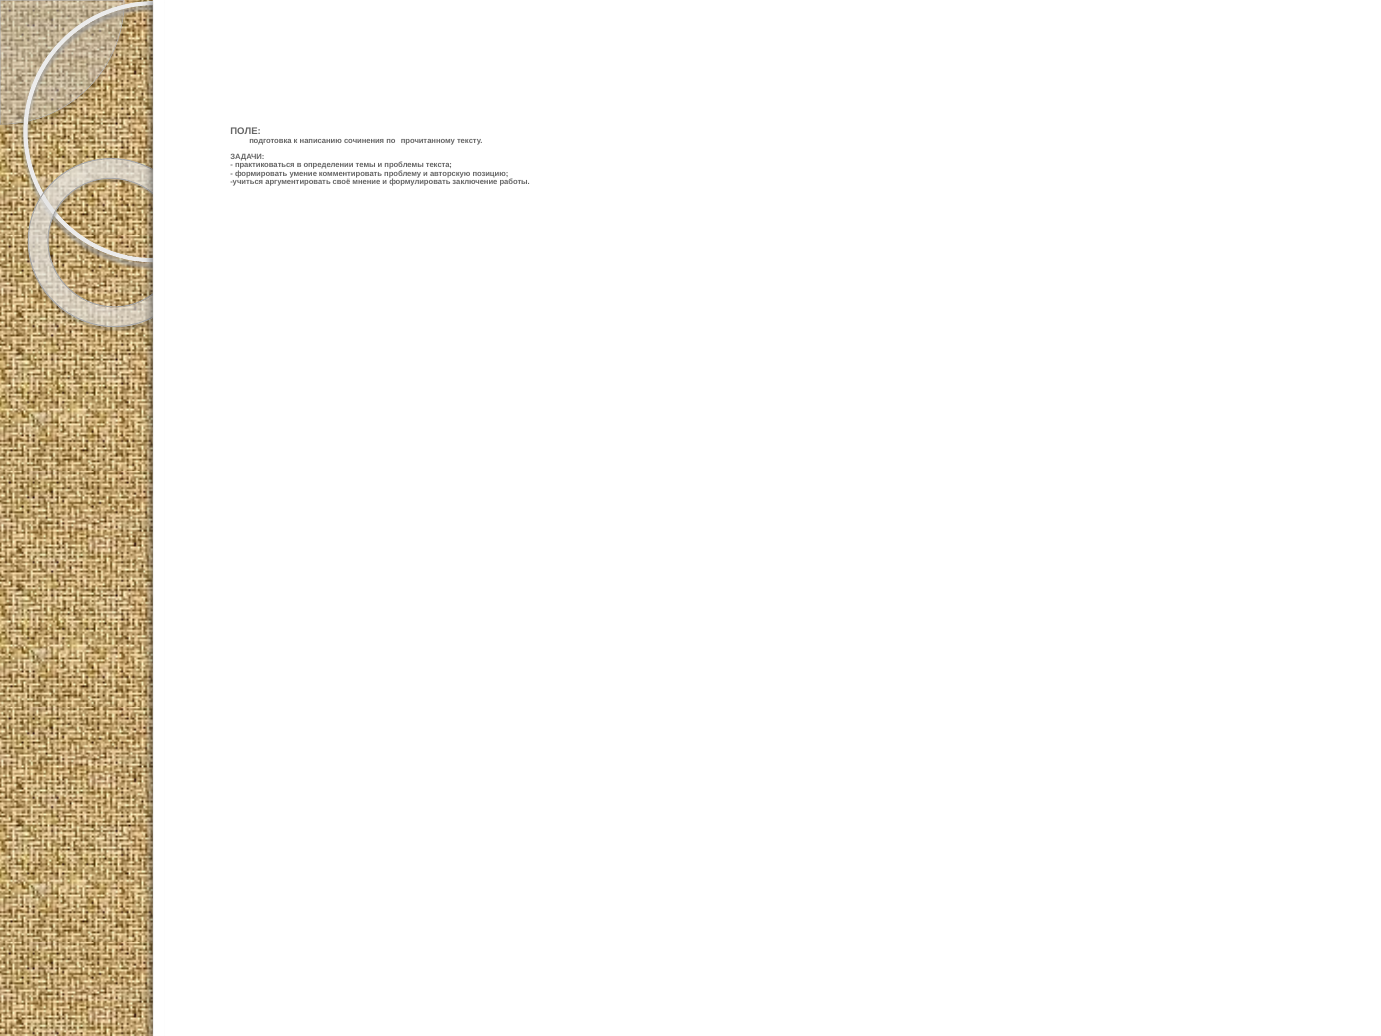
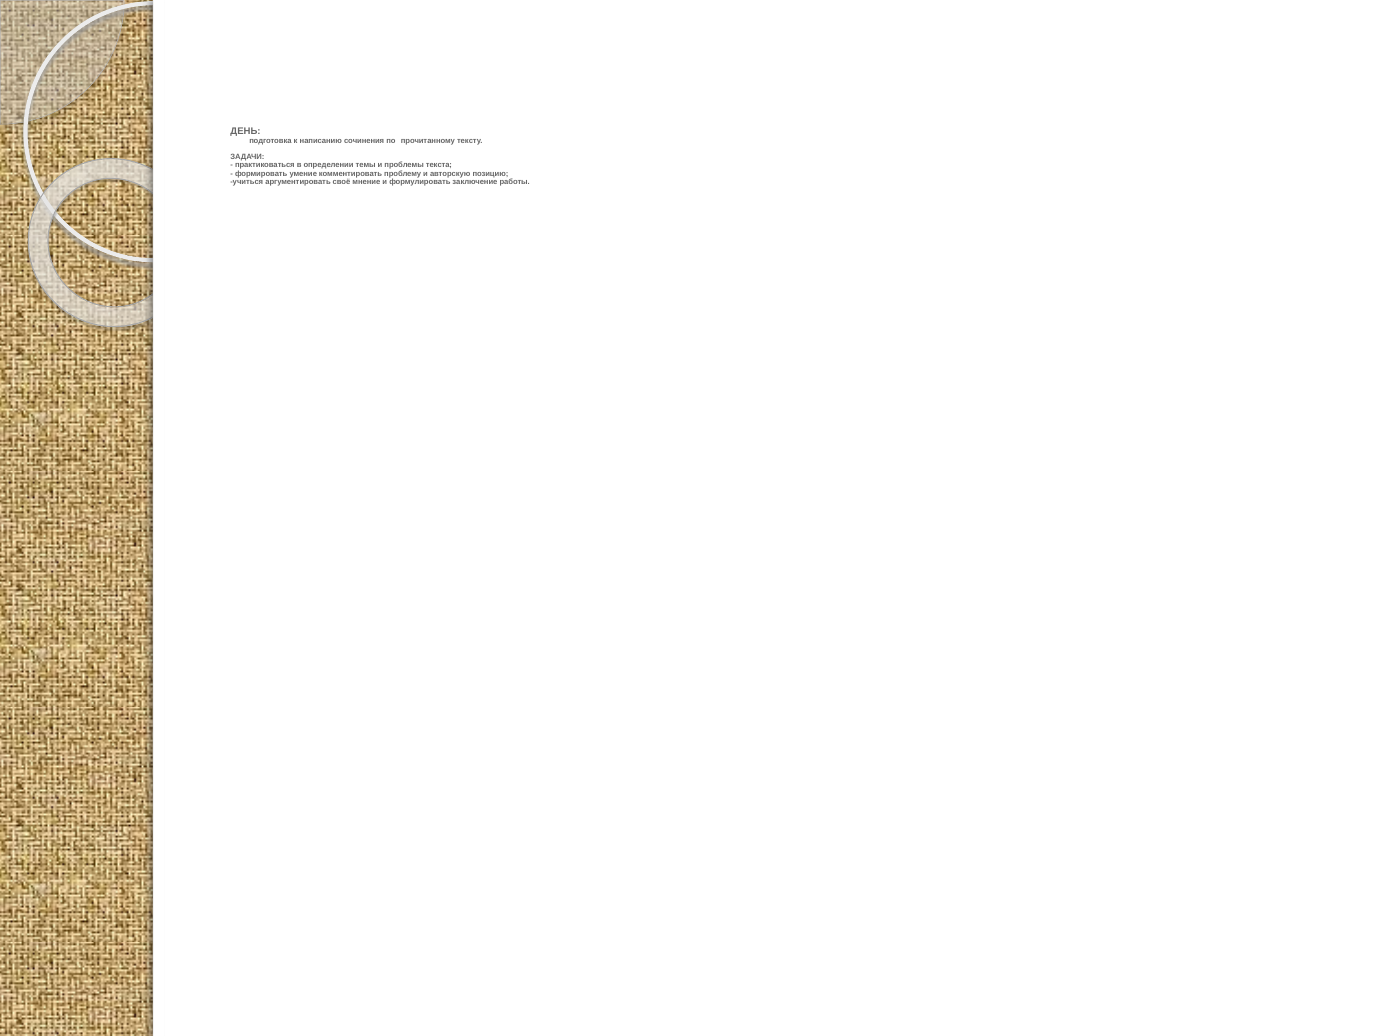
ПОЛЕ: ПОЛЕ -> ДЕНЬ (246, 132)
